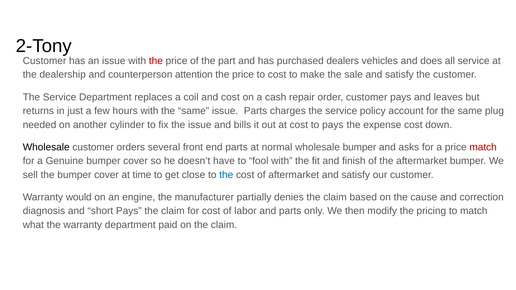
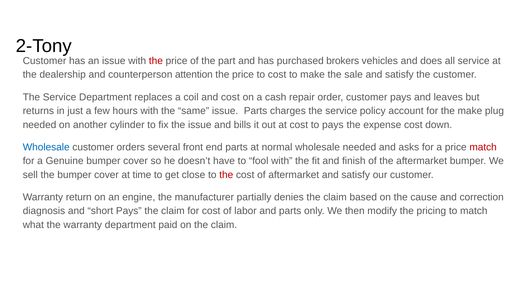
dealers: dealers -> brokers (343, 61)
for the same: same -> make (470, 111)
Wholesale colour: black -> blue (46, 147)
wholesale bumper: bumper -> needed (359, 147)
the colour: blue -> red (226, 175)
would: would -> return (79, 197)
